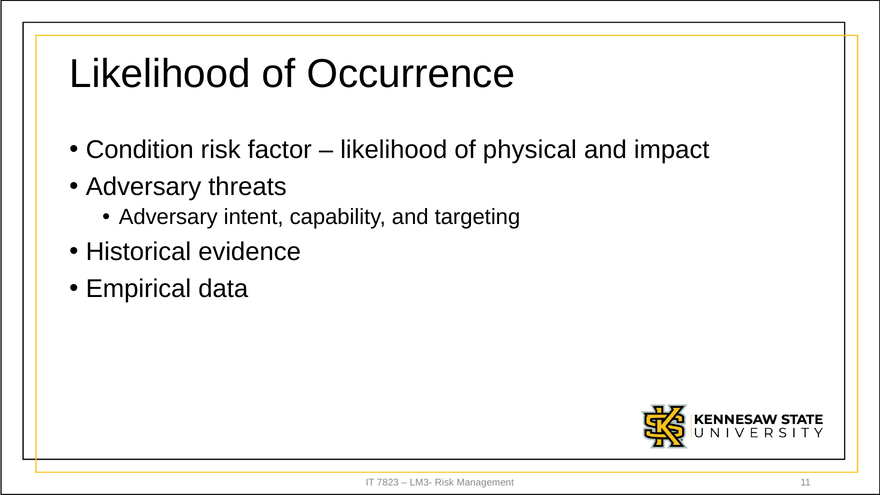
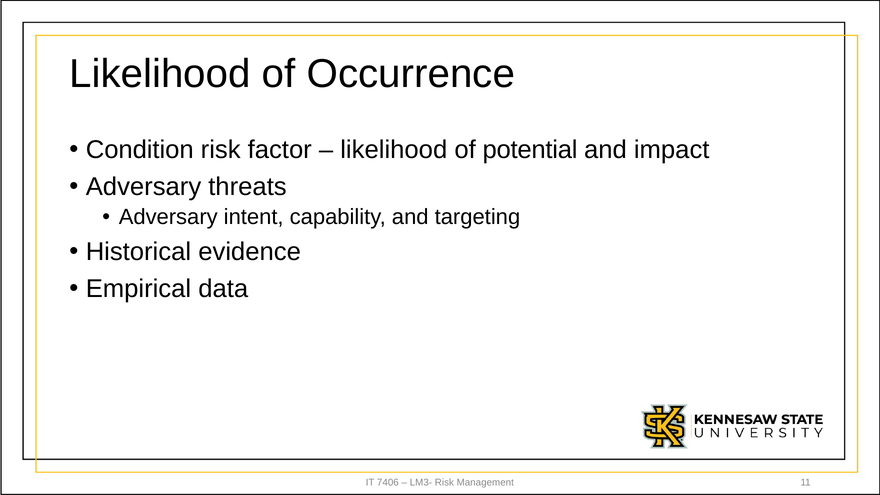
physical: physical -> potential (530, 150)
7823: 7823 -> 7406 (388, 483)
